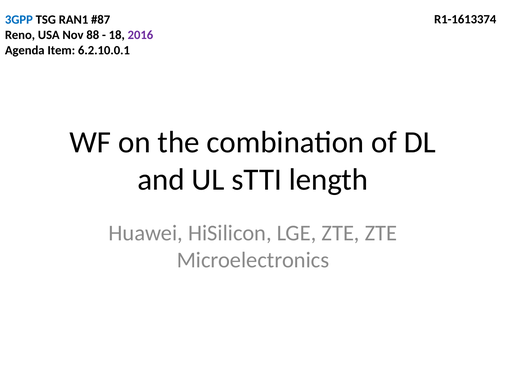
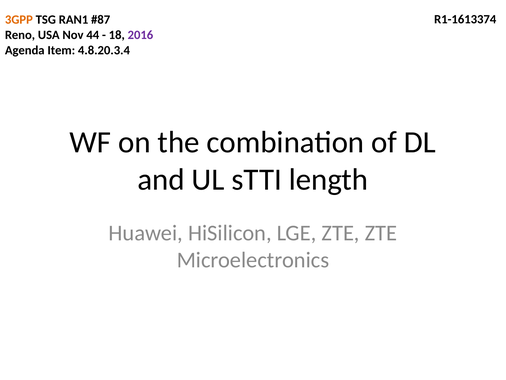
3GPP colour: blue -> orange (19, 20)
88: 88 -> 44 (93, 35)
6.2.10.0.1: 6.2.10.0.1 -> 4.8.20.3.4 (104, 50)
